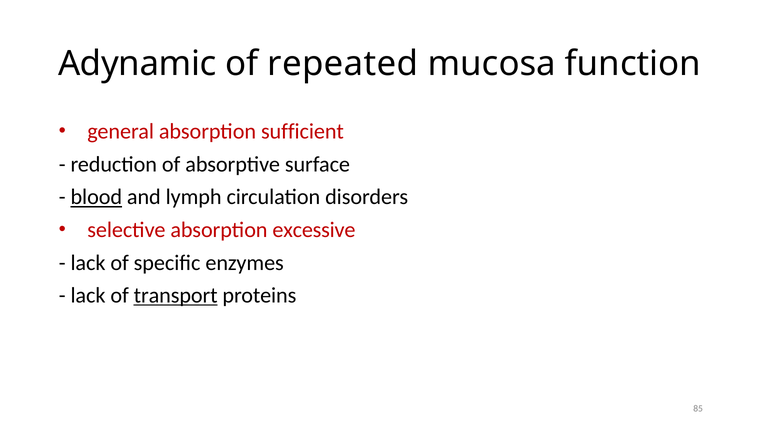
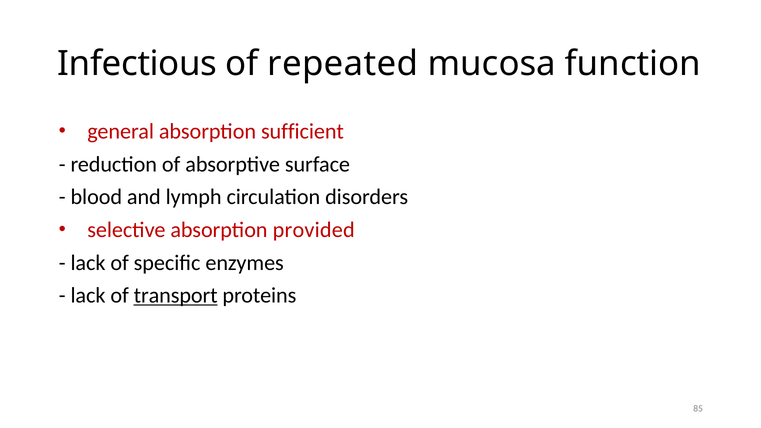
Adynamic: Adynamic -> Infectious (137, 64)
blood underline: present -> none (96, 197)
excessive: excessive -> provided (314, 230)
